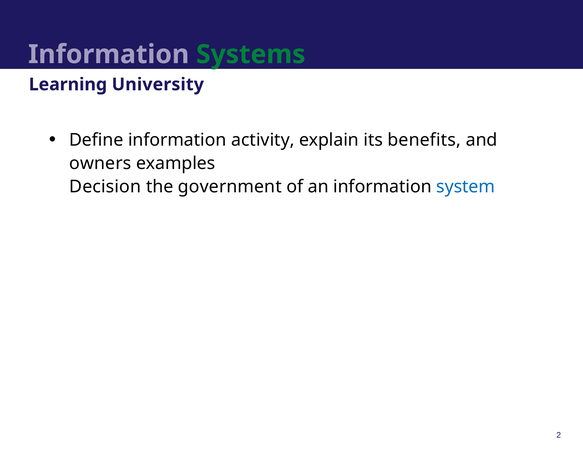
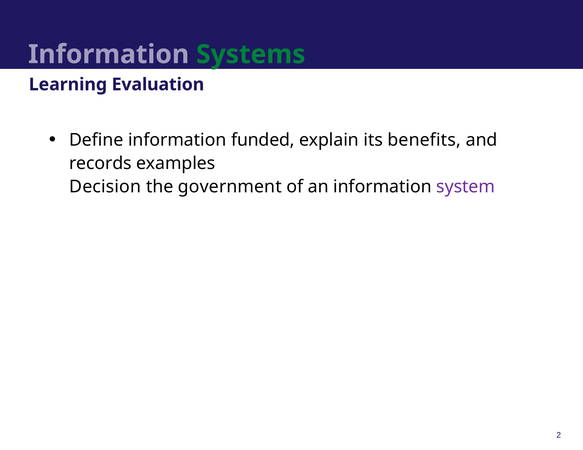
University: University -> Evaluation (158, 85)
activity: activity -> funded (263, 140)
owners: owners -> records (100, 164)
system colour: blue -> purple (466, 187)
